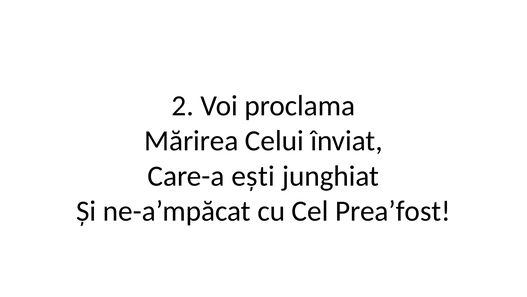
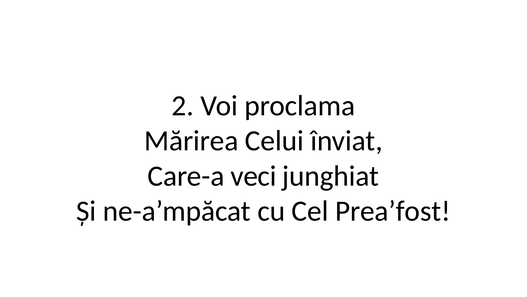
ești: ești -> veci (253, 176)
